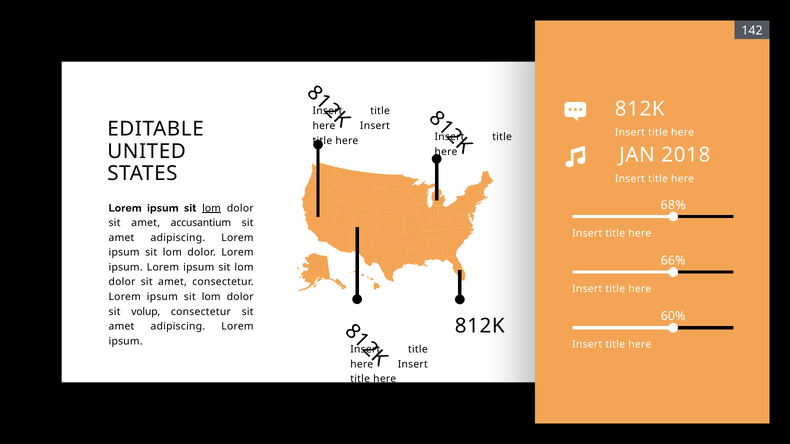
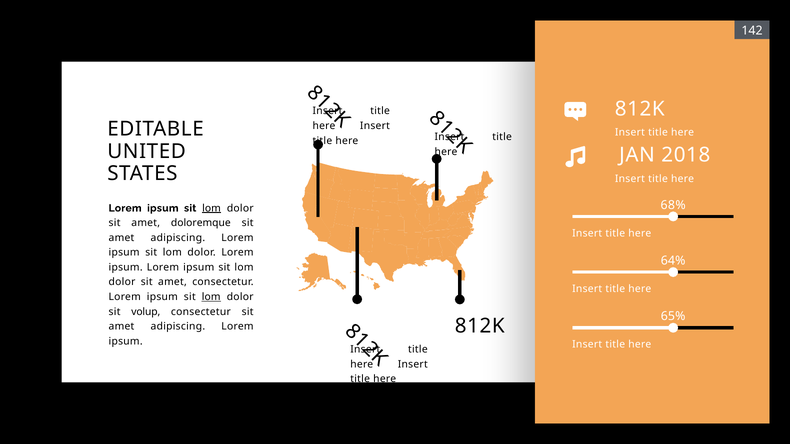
accusantium: accusantium -> doloremque (201, 223)
66%: 66% -> 64% (673, 261)
lom underline: none -> present (211, 297)
60%: 60% -> 65% (673, 317)
